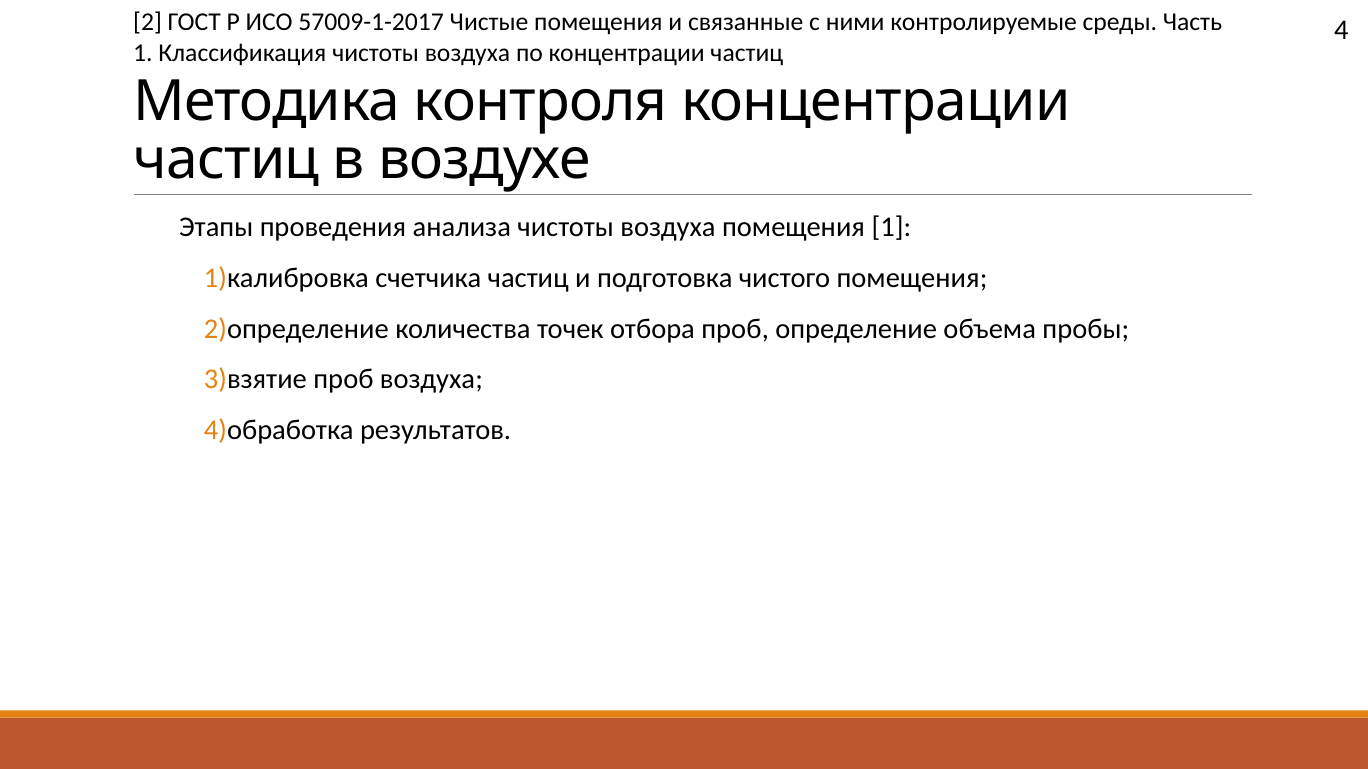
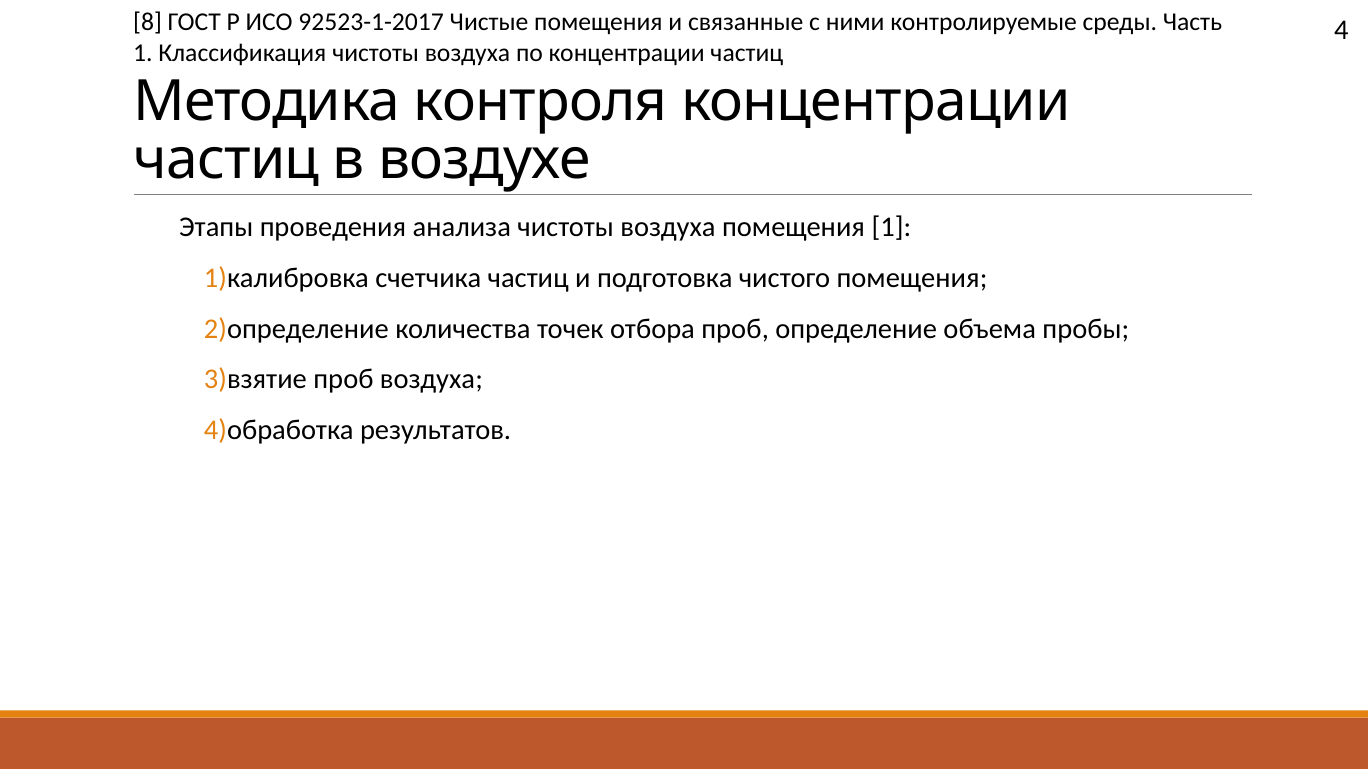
2: 2 -> 8 (148, 22)
57009-1-2017: 57009-1-2017 -> 92523-1-2017 (371, 22)
